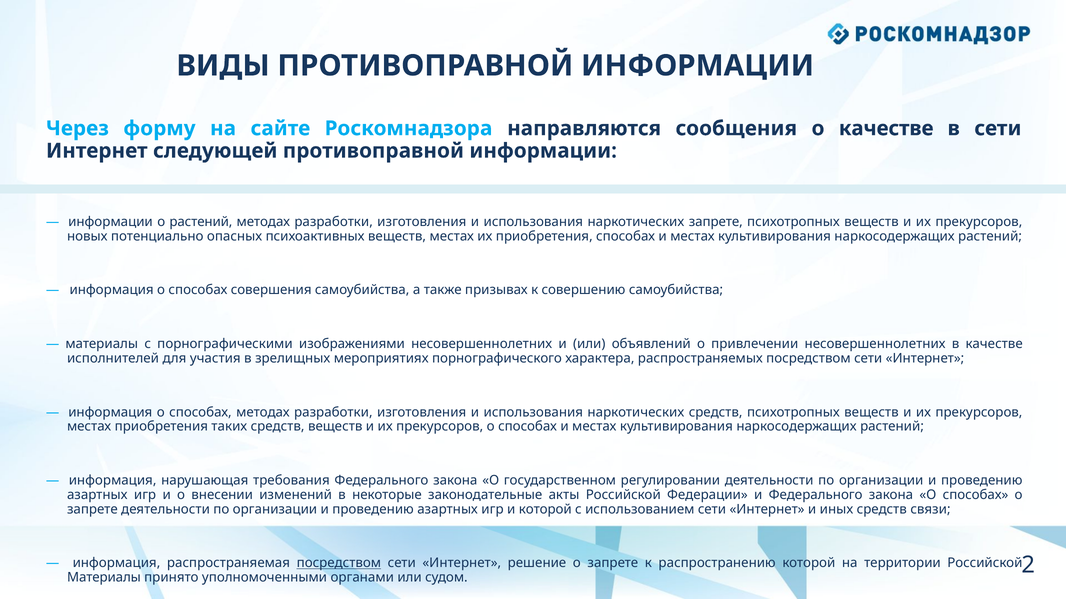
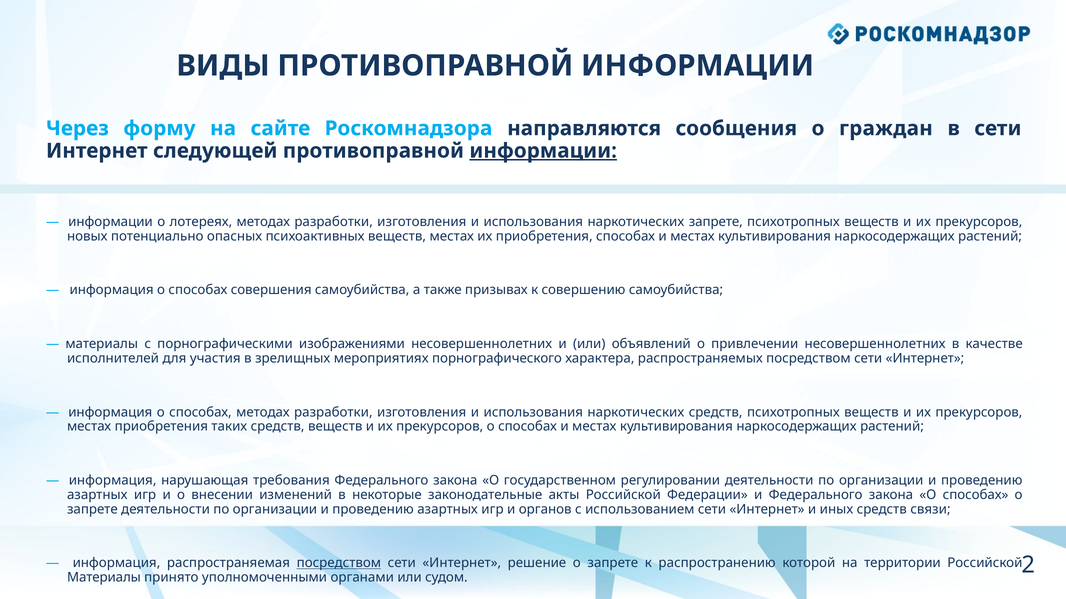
о качестве: качестве -> граждан (886, 129)
информации underline: none -> present (543, 151)
о растений: растений -> лотереях (201, 222)
и которой: которой -> органов (545, 510)
